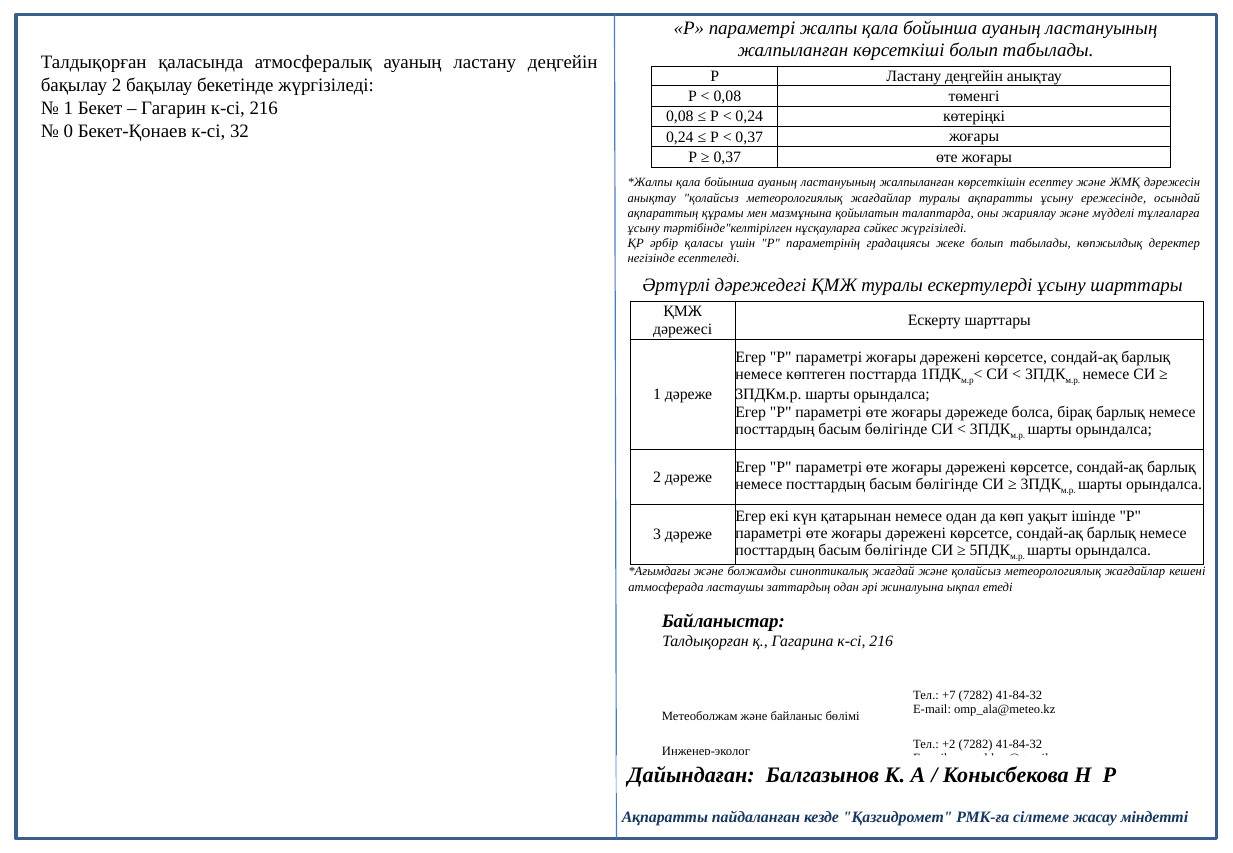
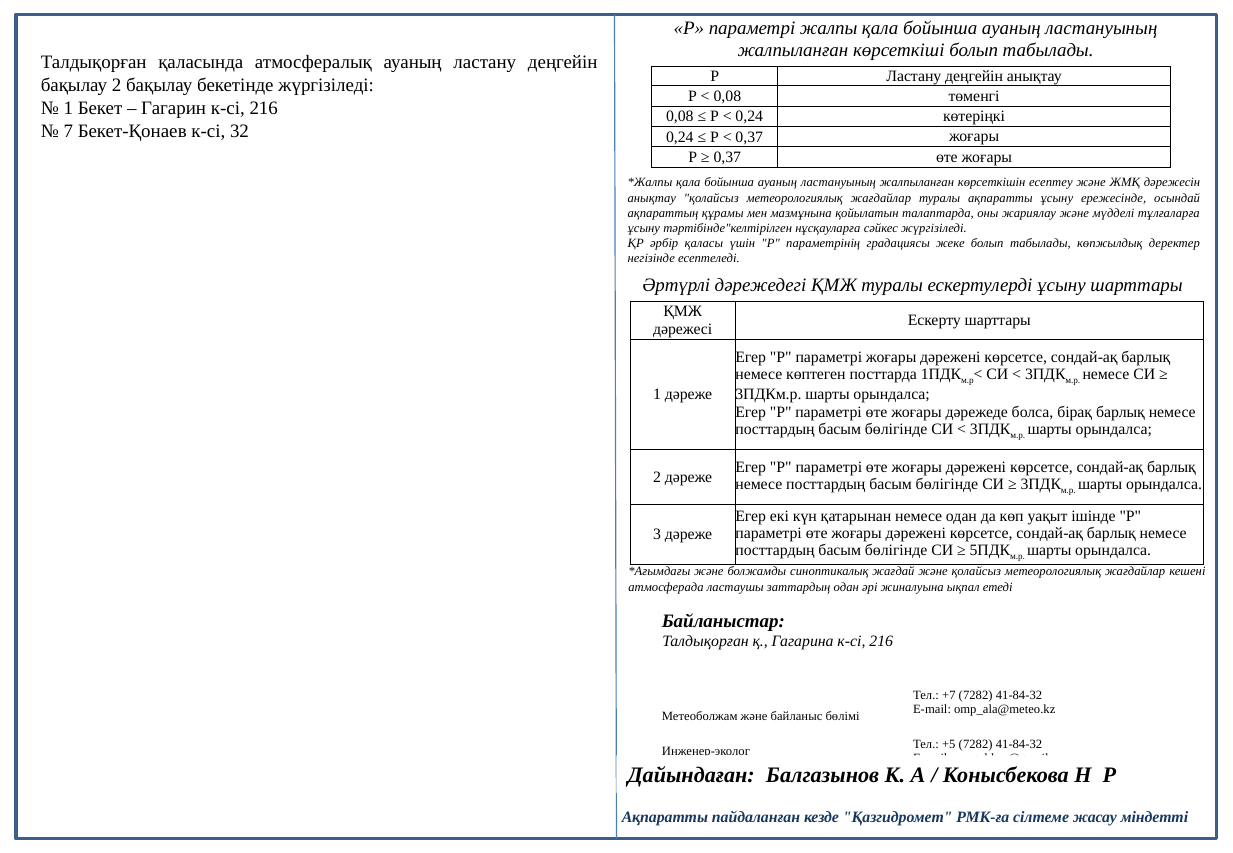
0: 0 -> 7 (68, 131)
+2: +2 -> +5 (949, 745)
